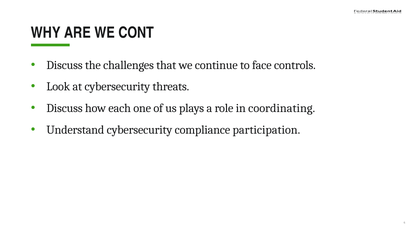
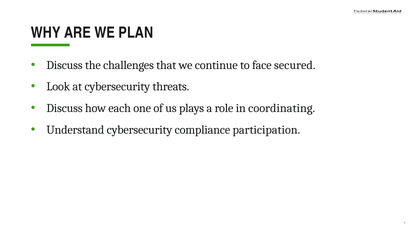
CONT: CONT -> PLAN (136, 33)
controls: controls -> secured (295, 65)
